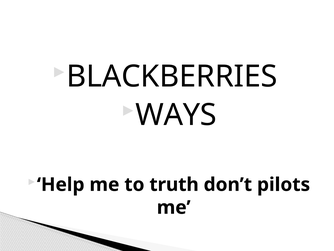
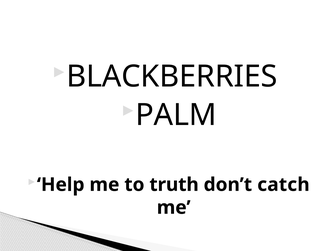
WAYS: WAYS -> PALM (176, 115)
pilots: pilots -> catch (283, 184)
